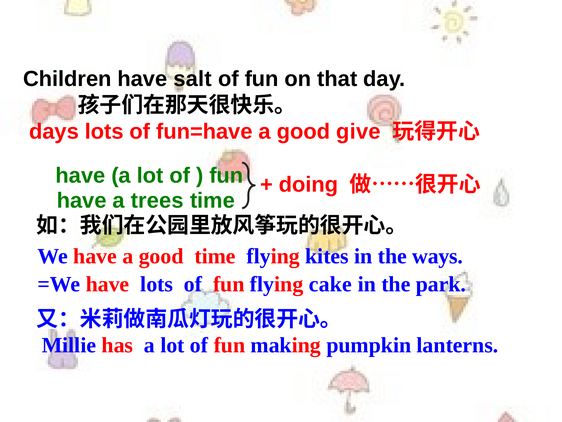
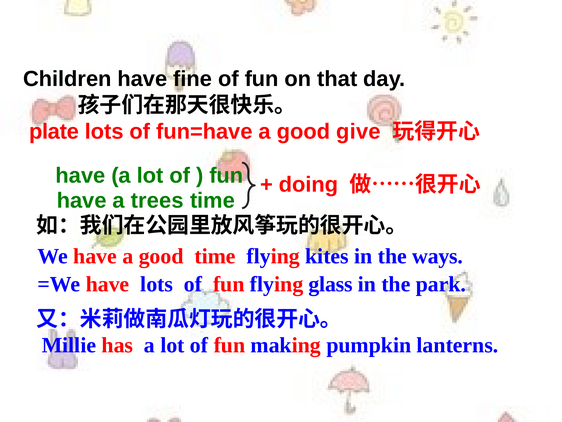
salt: salt -> fine (193, 79)
days: days -> plate (54, 131)
cake: cake -> glass (331, 284)
